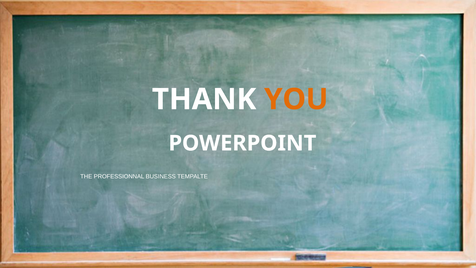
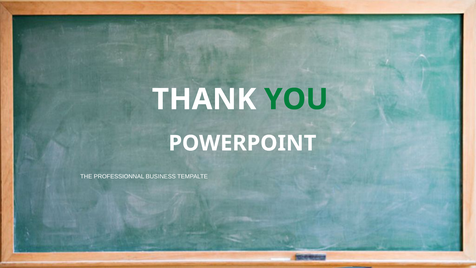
YOU colour: orange -> green (296, 99)
